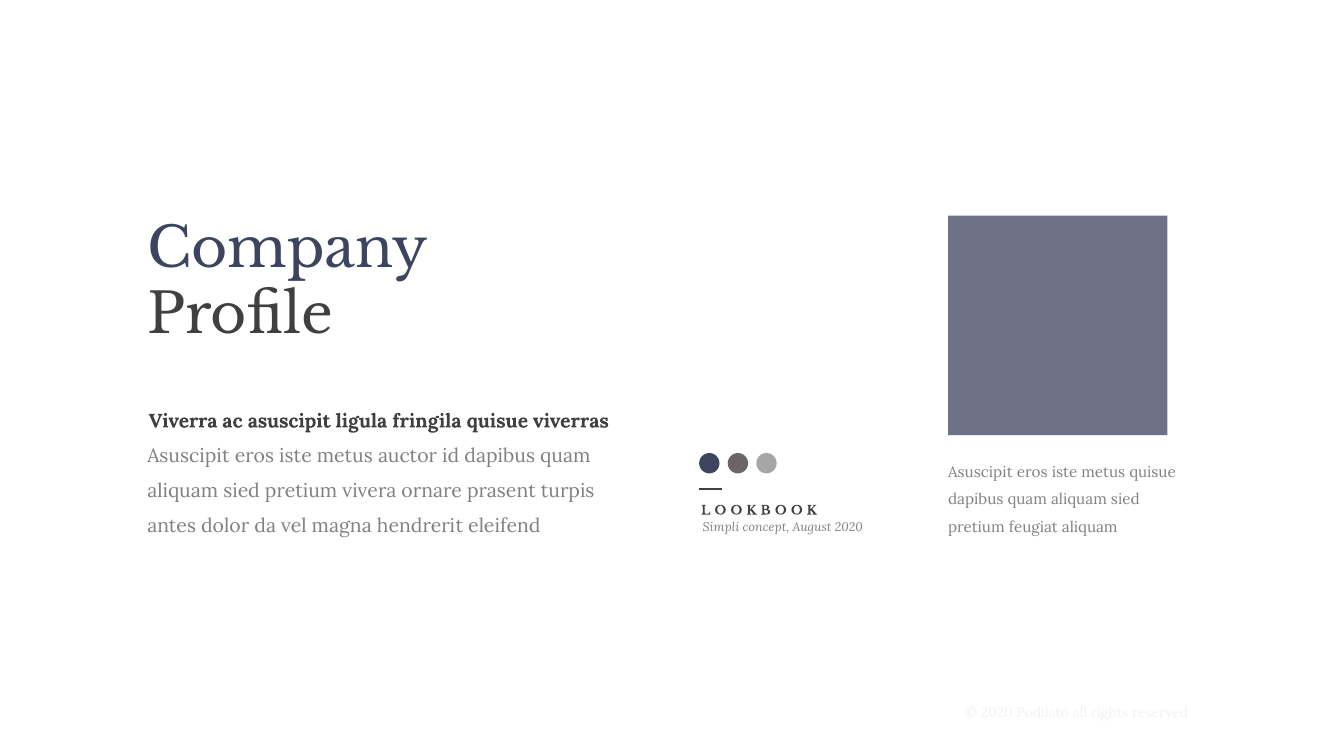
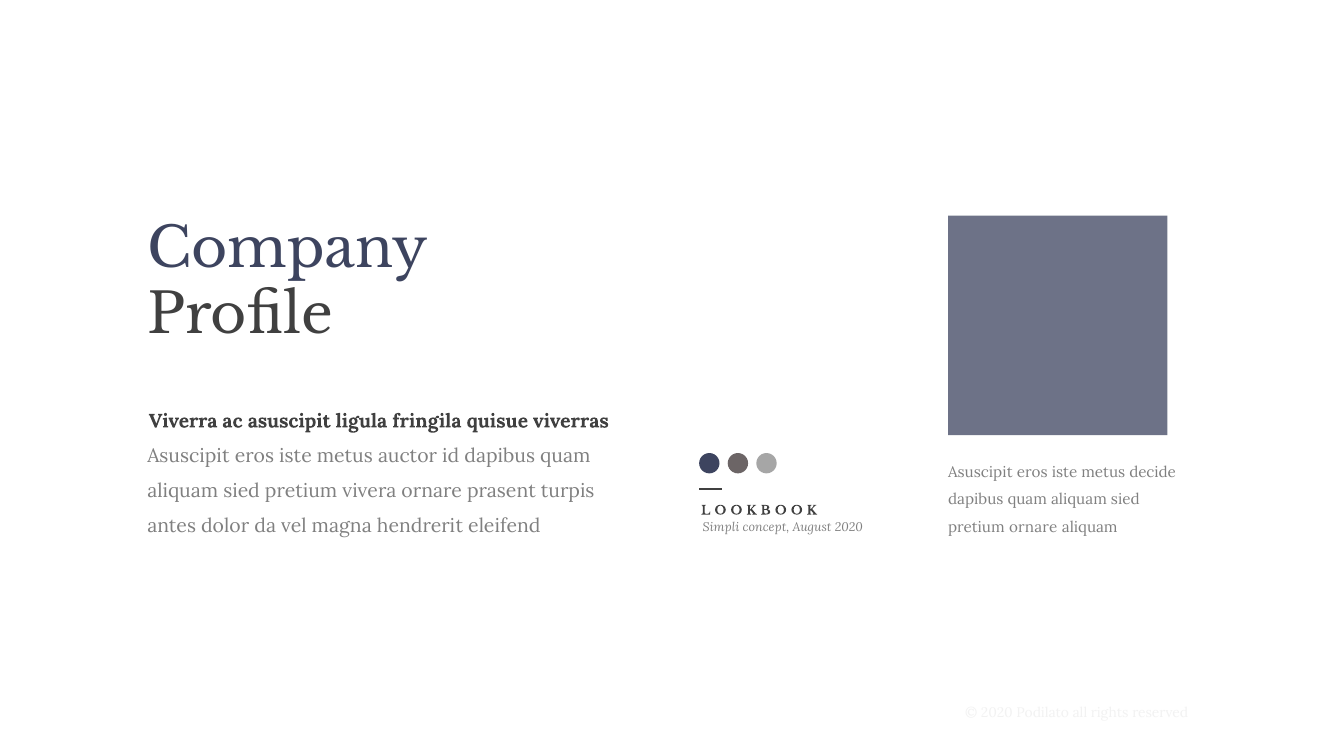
metus quisue: quisue -> decide (1153, 473)
pretium feugiat: feugiat -> ornare (1033, 528)
